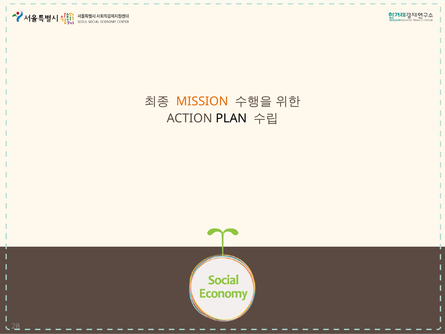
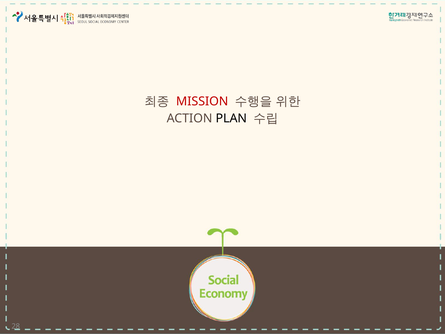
MISSION colour: orange -> red (202, 101)
